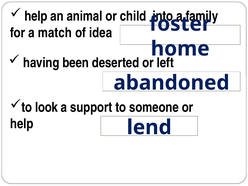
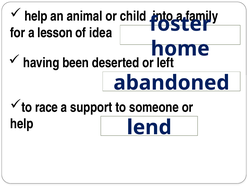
match: match -> lesson (55, 33)
look: look -> race (46, 107)
